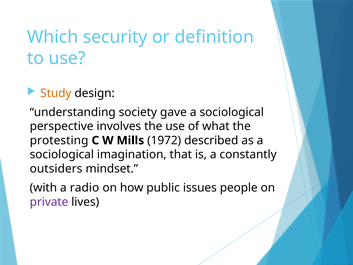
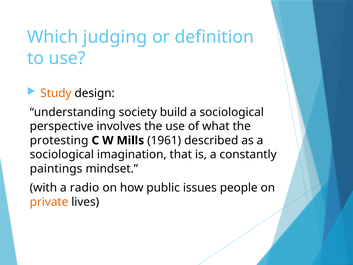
security: security -> judging (115, 37)
gave: gave -> build (174, 112)
1972: 1972 -> 1961 (164, 140)
outsiders: outsiders -> paintings (56, 169)
private colour: purple -> orange (49, 202)
